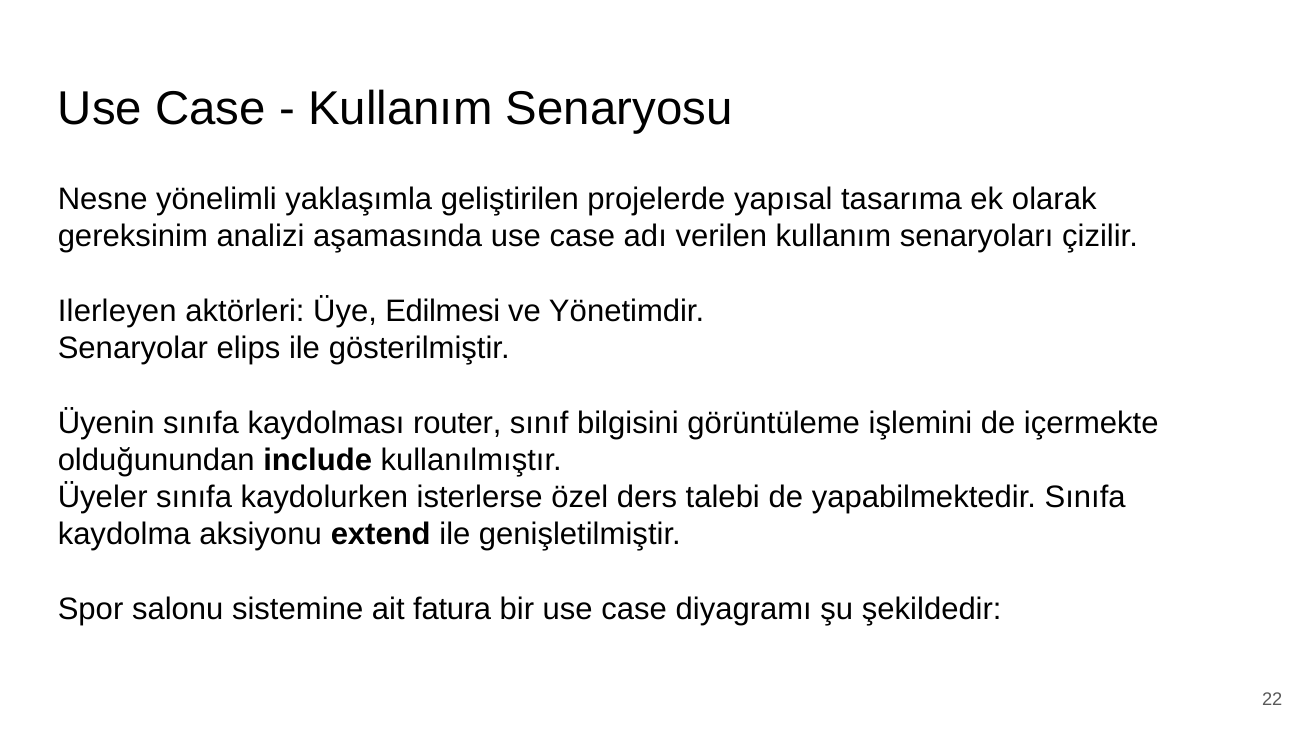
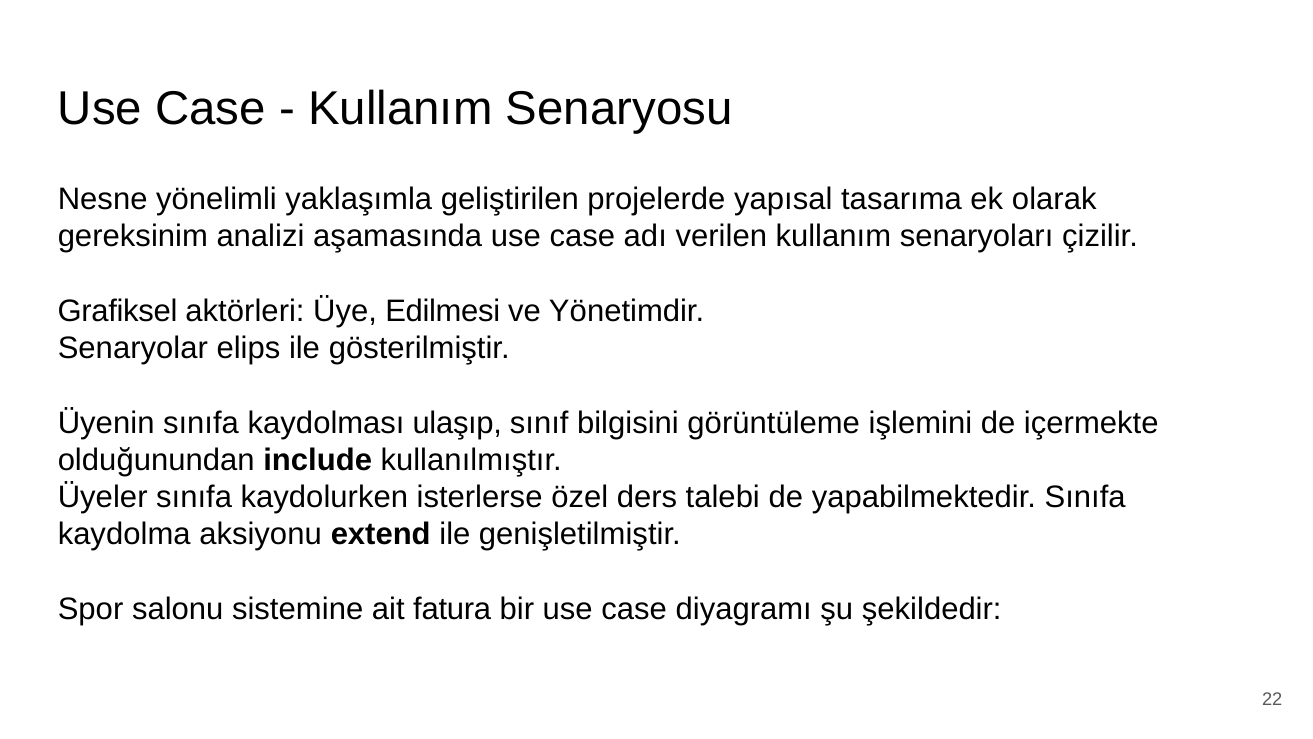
Ilerleyen: Ilerleyen -> Grafiksel (118, 311)
router: router -> ulaşıp (457, 423)
